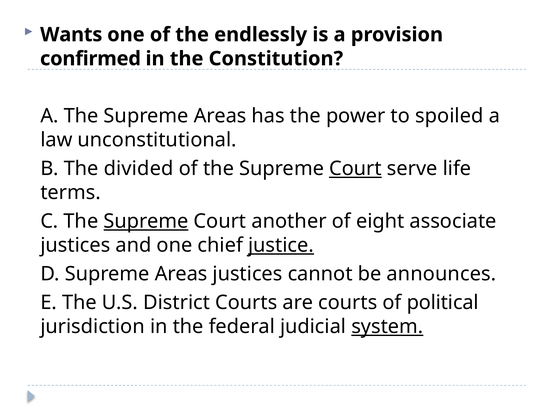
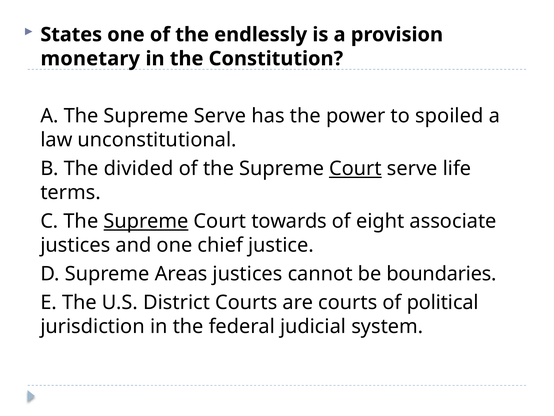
Wants: Wants -> States (71, 35)
confirmed: confirmed -> monetary (90, 59)
The Supreme Areas: Areas -> Serve (220, 116)
another: another -> towards (289, 221)
justice underline: present -> none (281, 245)
announces: announces -> boundaries (442, 274)
system underline: present -> none (387, 326)
